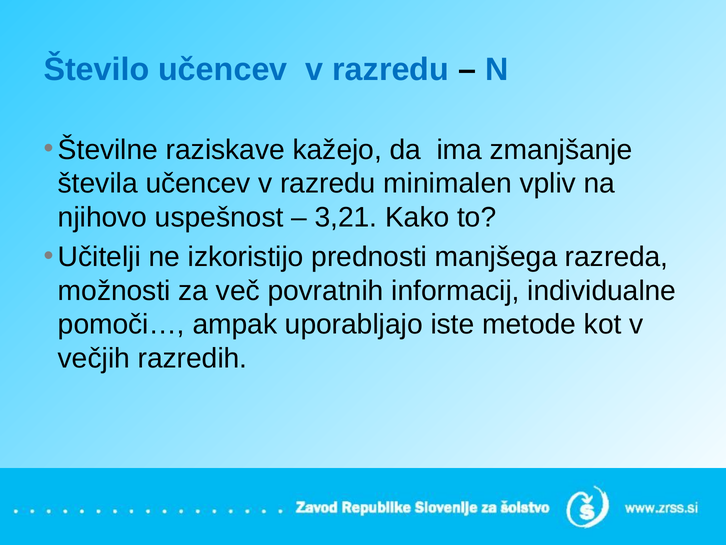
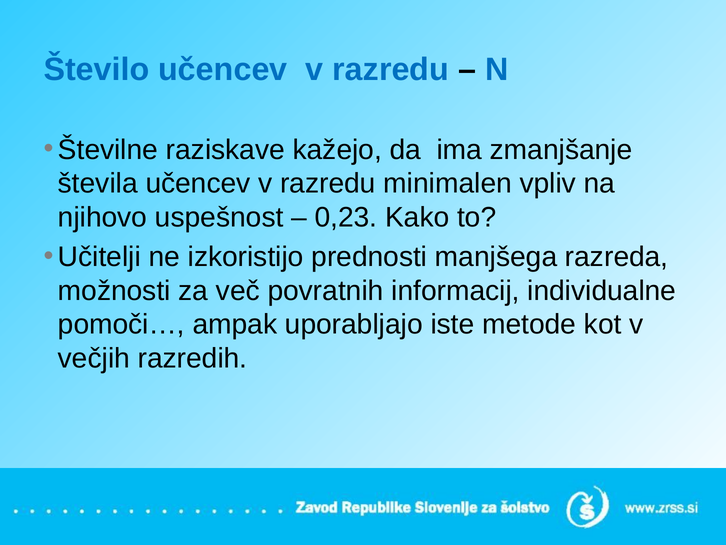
3,21: 3,21 -> 0,23 (346, 217)
